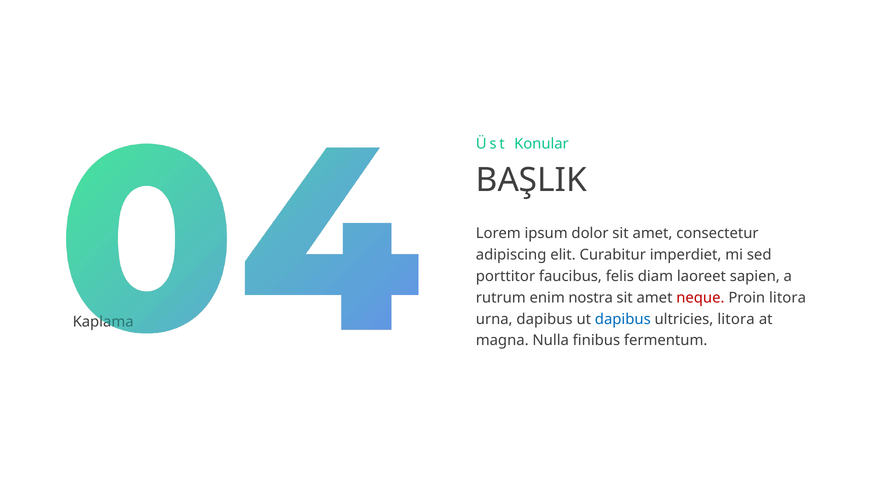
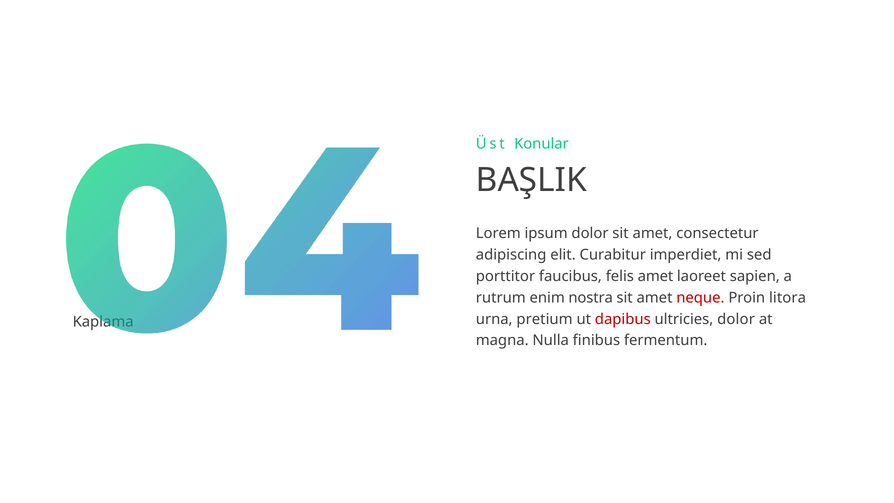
felis diam: diam -> amet (656, 276)
urna dapibus: dapibus -> pretium (545, 319)
dapibus colour: blue -> red (623, 319)
ultricies litora: litora -> dolor (736, 319)
